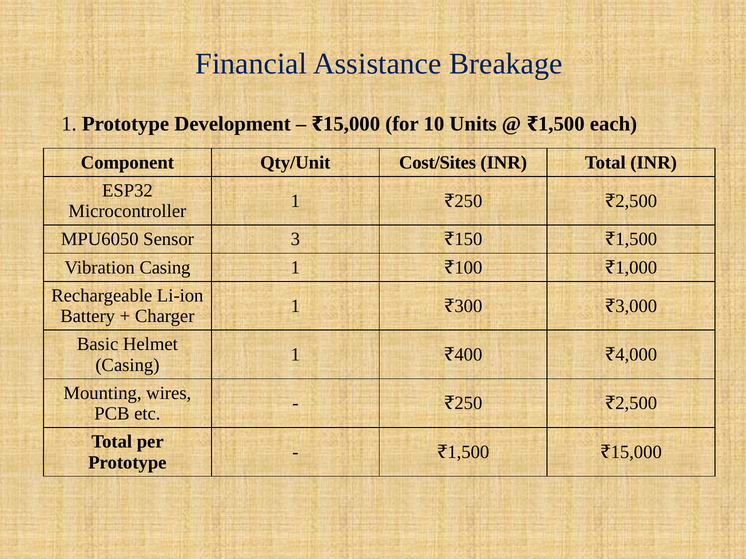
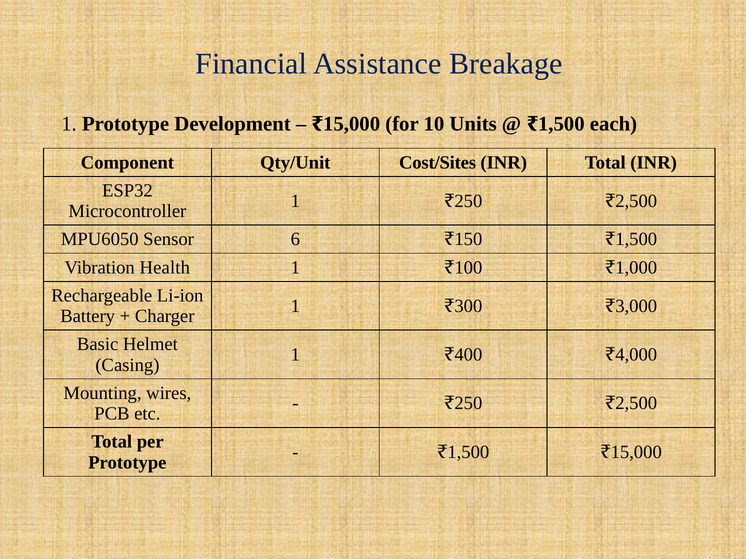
3: 3 -> 6 (295, 240)
Vibration Casing: Casing -> Health (165, 268)
